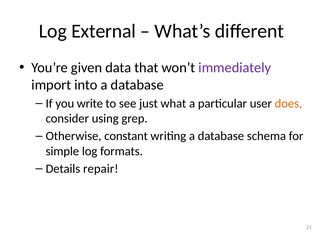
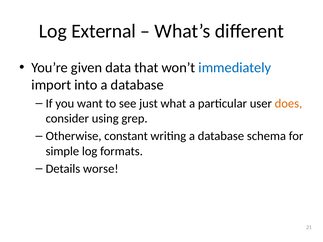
immediately colour: purple -> blue (235, 68)
write: write -> want (90, 104)
repair: repair -> worse (101, 169)
